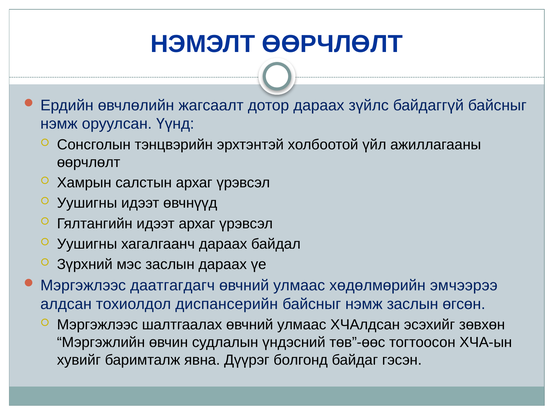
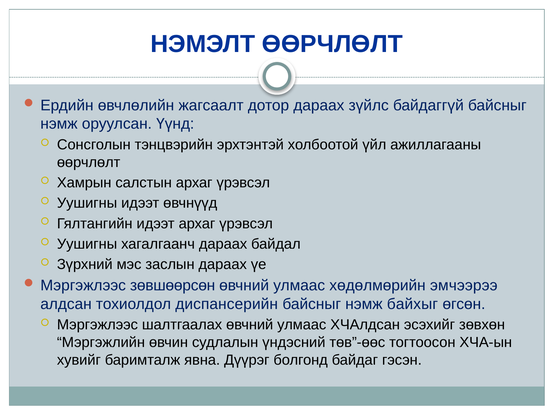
даатгагдагч: даатгагдагч -> зөвшөөрсөн (173, 286)
нэмж заслын: заслын -> байхыг (412, 304)
